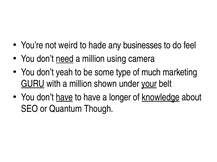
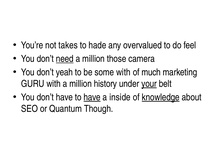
weird: weird -> takes (68, 46)
businesses: businesses -> overvalued (142, 46)
using: using -> those (117, 59)
some type: type -> with (123, 73)
GURU underline: present -> none (33, 84)
shown: shown -> history (105, 84)
have underline: present -> none (64, 98)
have underline: none -> present (92, 98)
longer: longer -> inside (120, 98)
